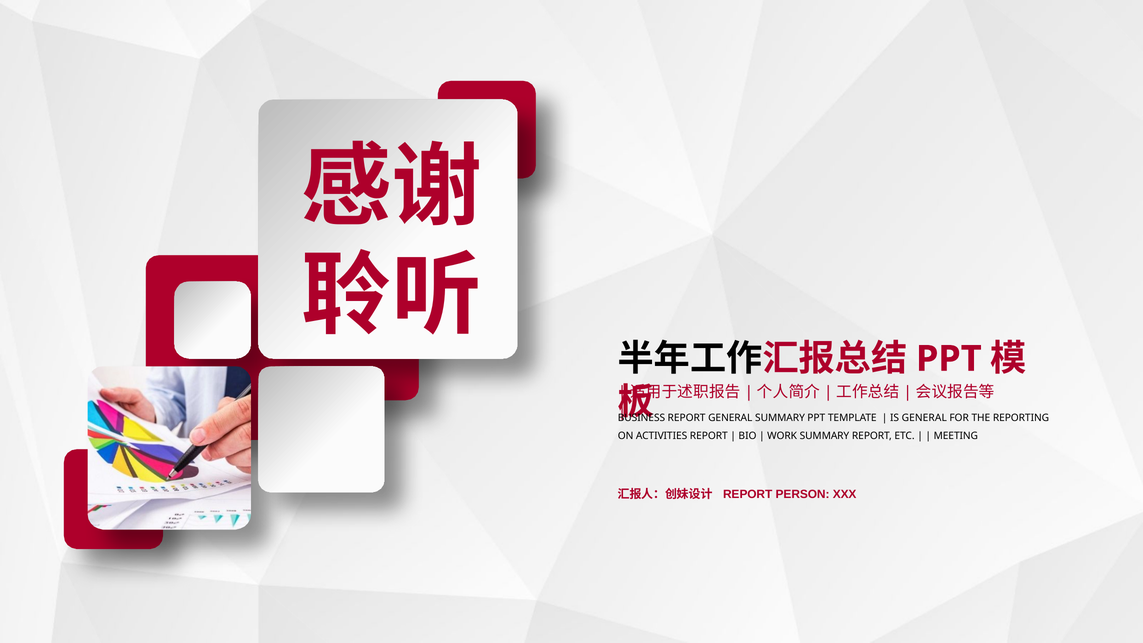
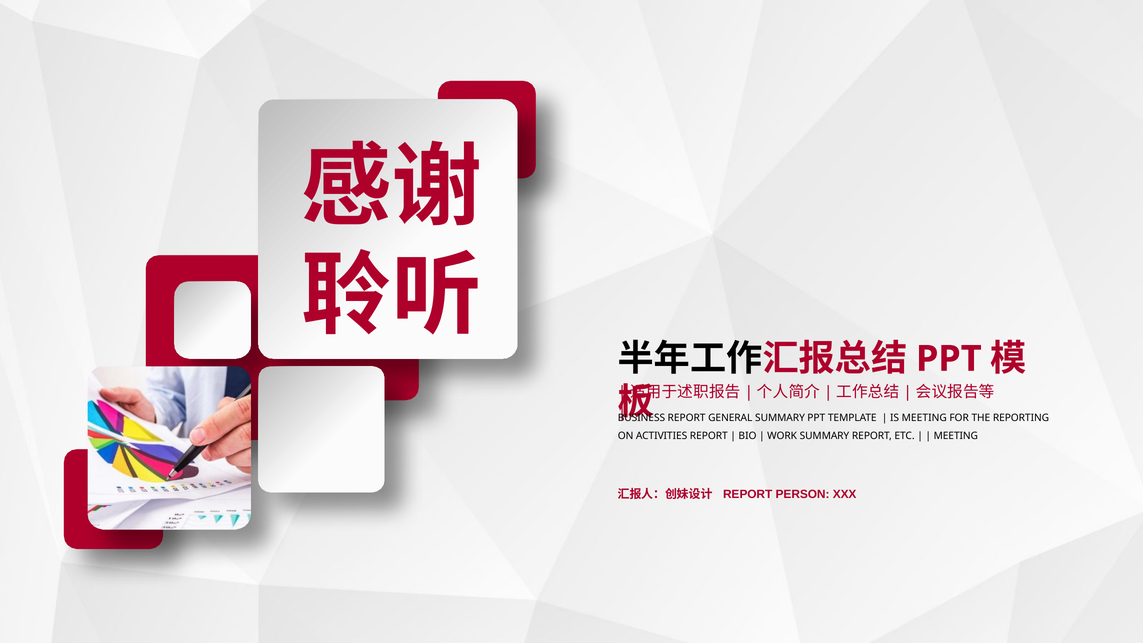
IS GENERAL: GENERAL -> MEETING (924, 418)
